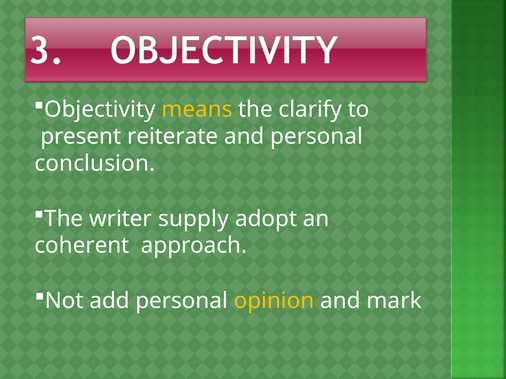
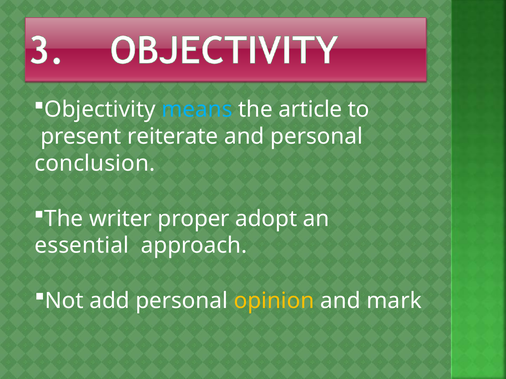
means colour: yellow -> light blue (197, 110)
clarify: clarify -> article (310, 110)
supply: supply -> proper (194, 219)
coherent: coherent -> essential (82, 246)
